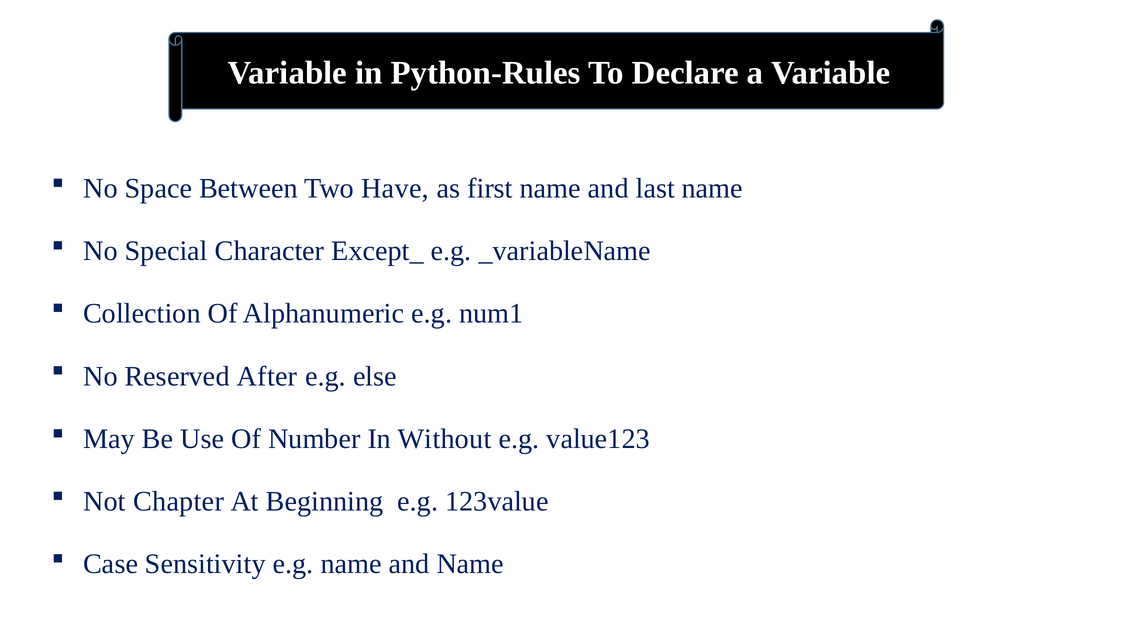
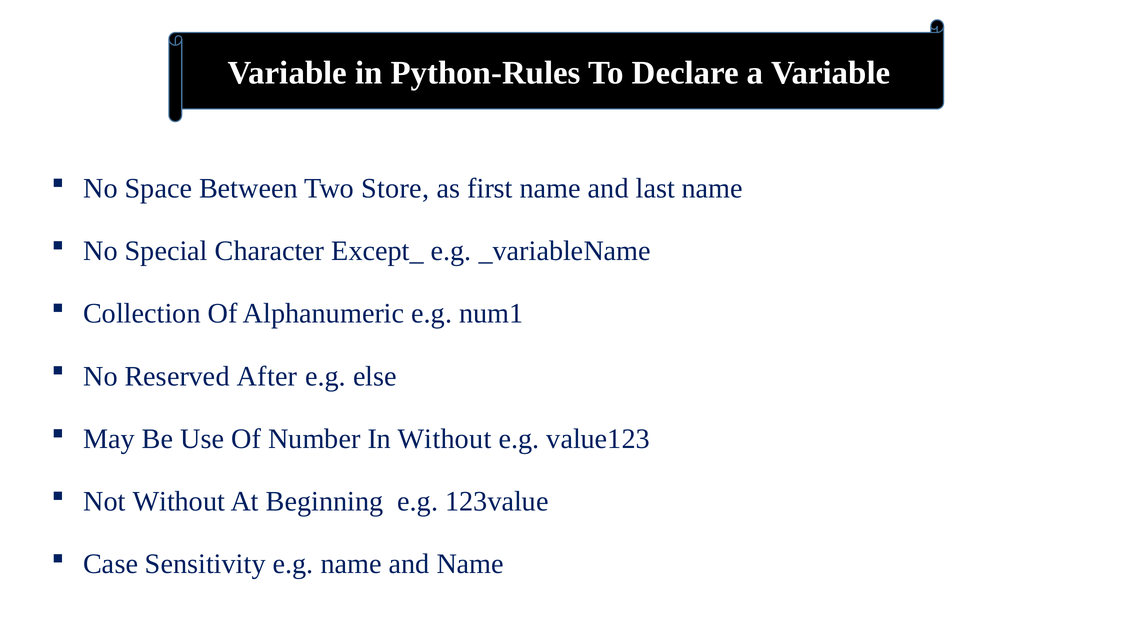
Have: Have -> Store (395, 189)
Not Chapter: Chapter -> Without (179, 501)
